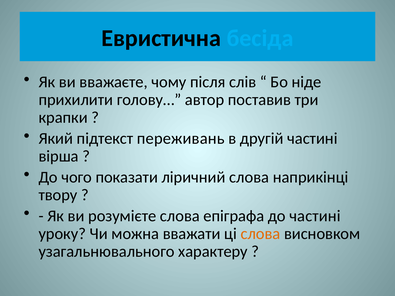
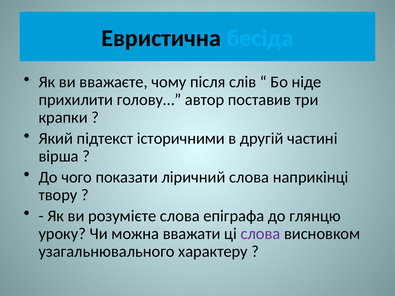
переживань: переживань -> історичними (181, 139)
до частині: частині -> глянцю (315, 216)
слова colour: orange -> purple (260, 234)
